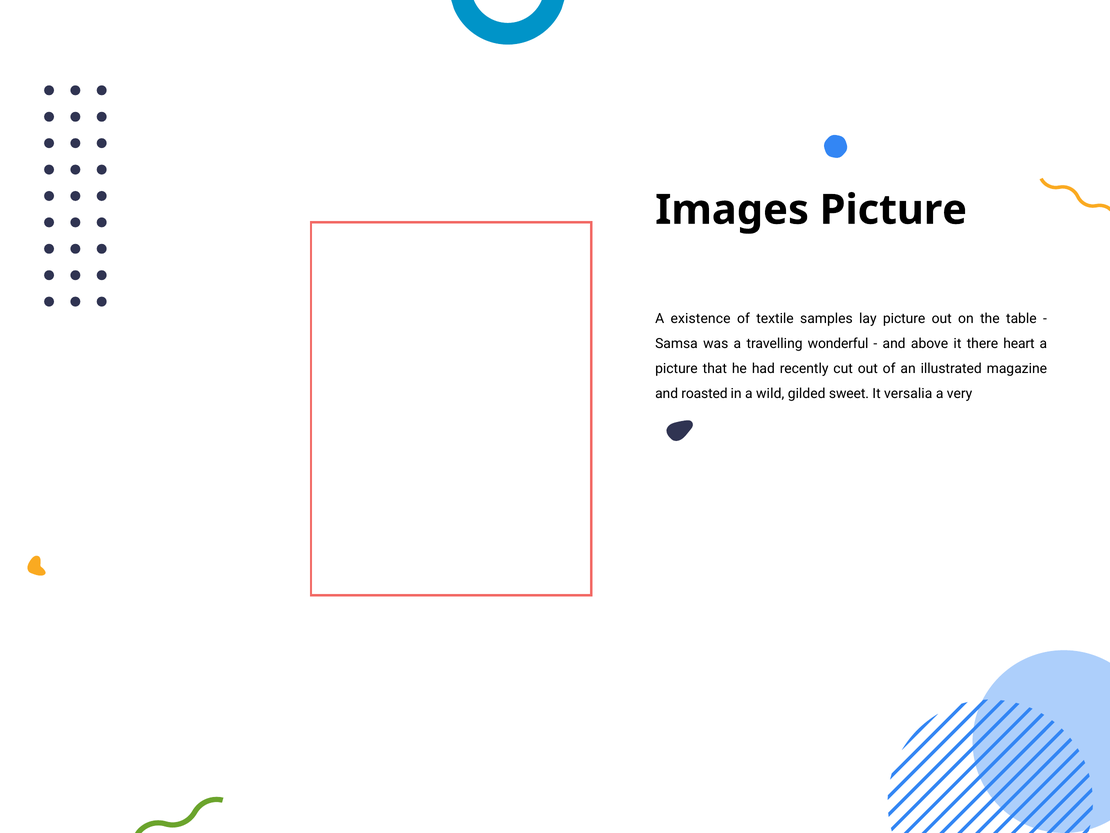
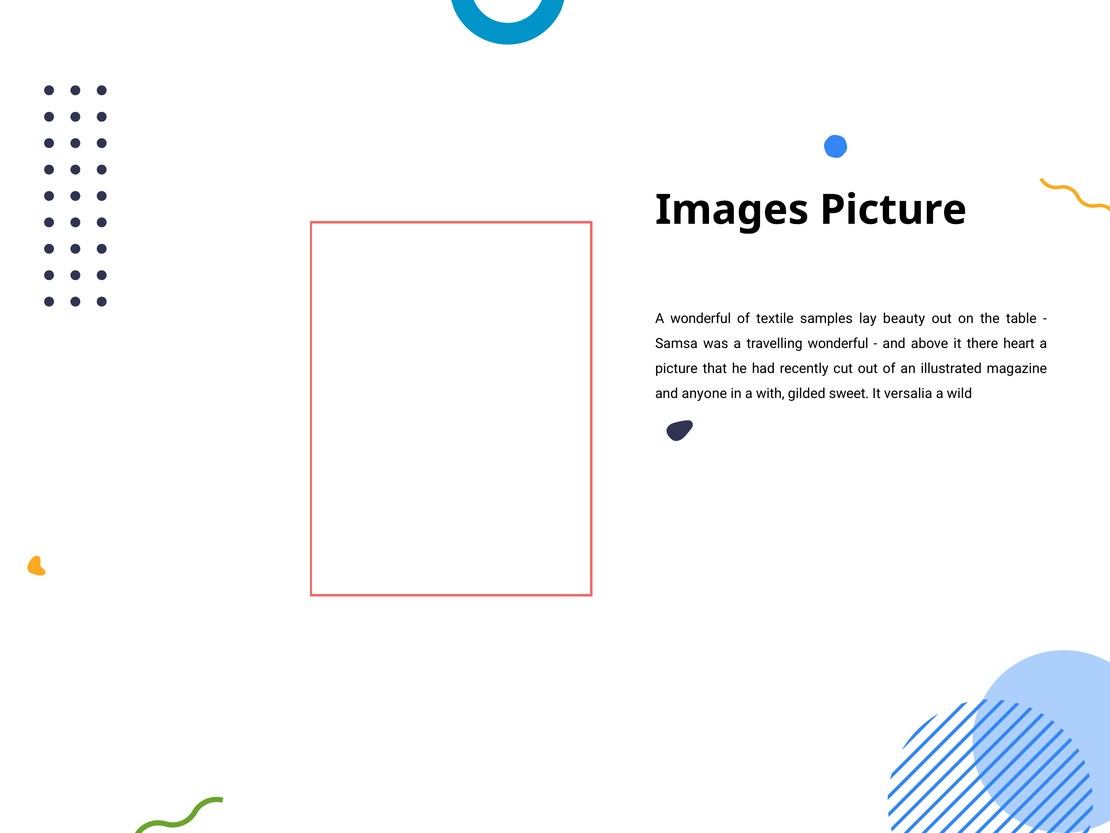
A existence: existence -> wonderful (701, 318)
lay picture: picture -> beauty (904, 318)
roasted: roasted -> anyone (704, 393)
wild: wild -> with (770, 393)
very: very -> wild (959, 393)
